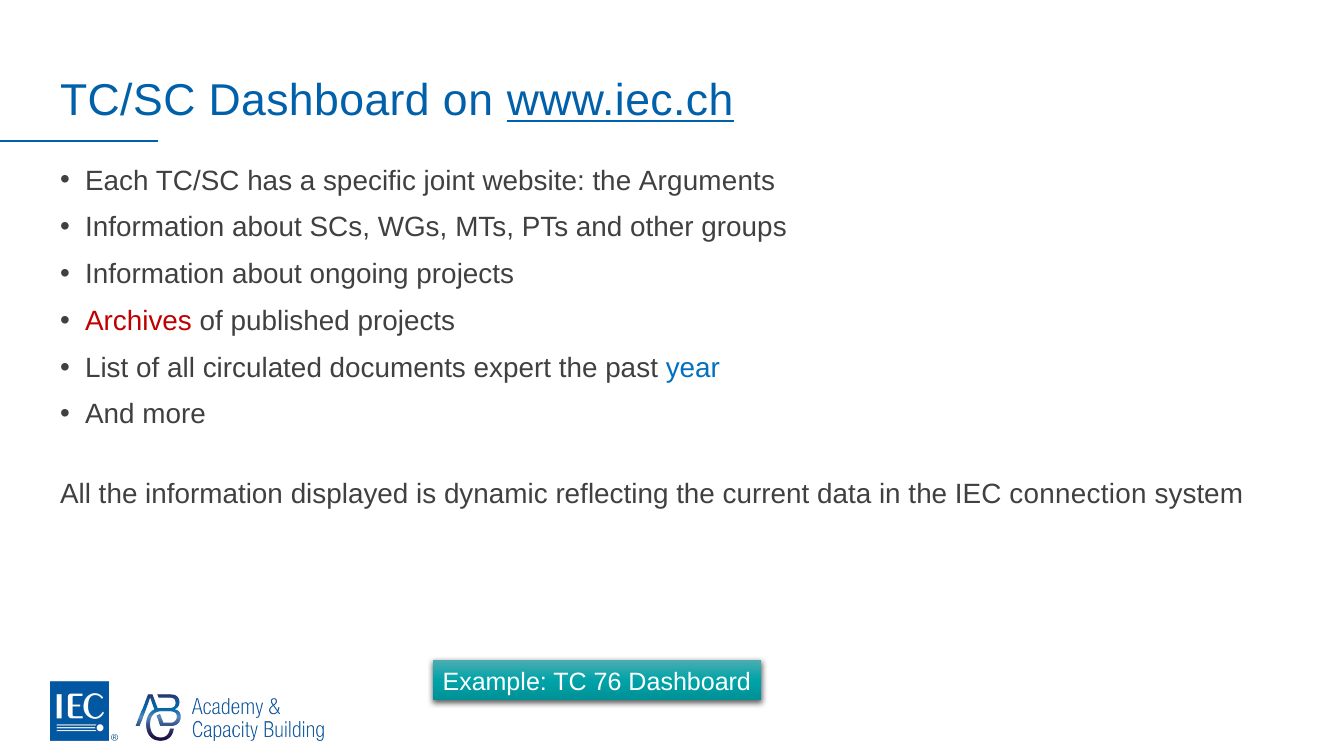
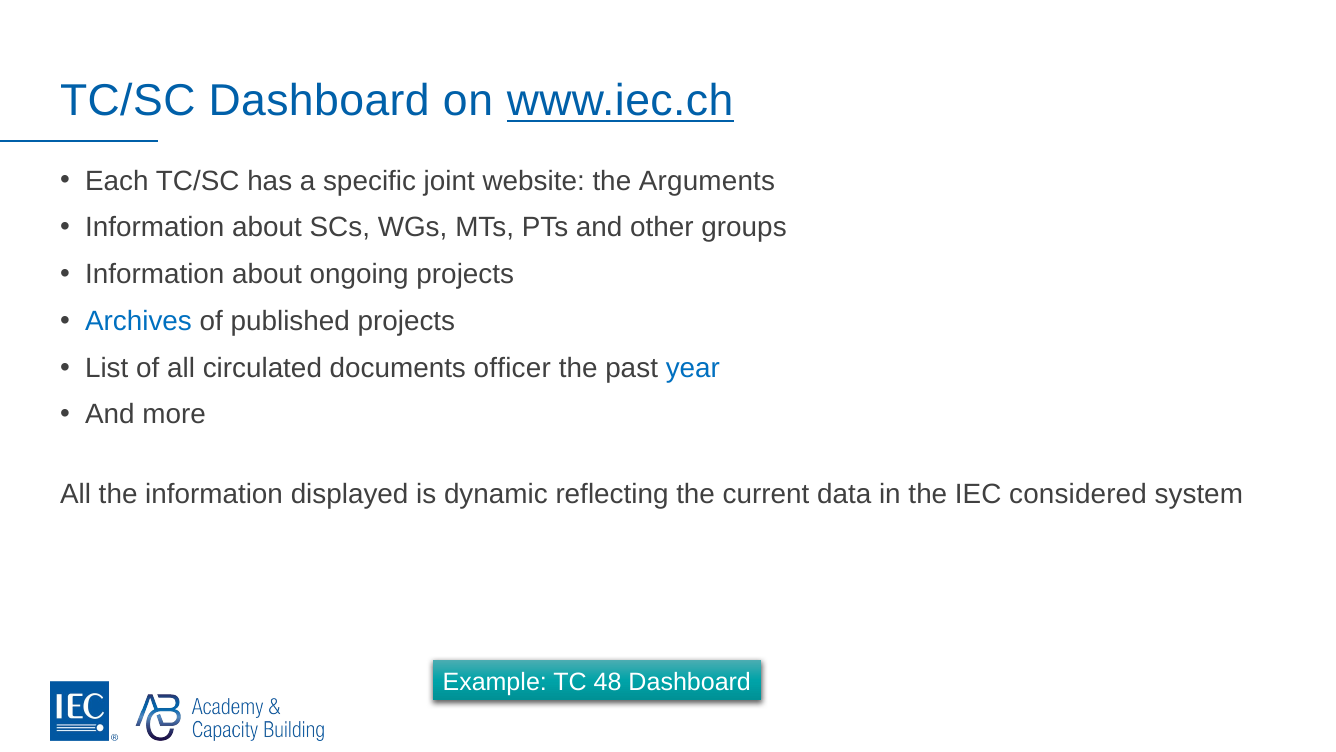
Archives colour: red -> blue (139, 321)
expert: expert -> officer (512, 368)
connection: connection -> considered (1078, 494)
76: 76 -> 48 (608, 681)
